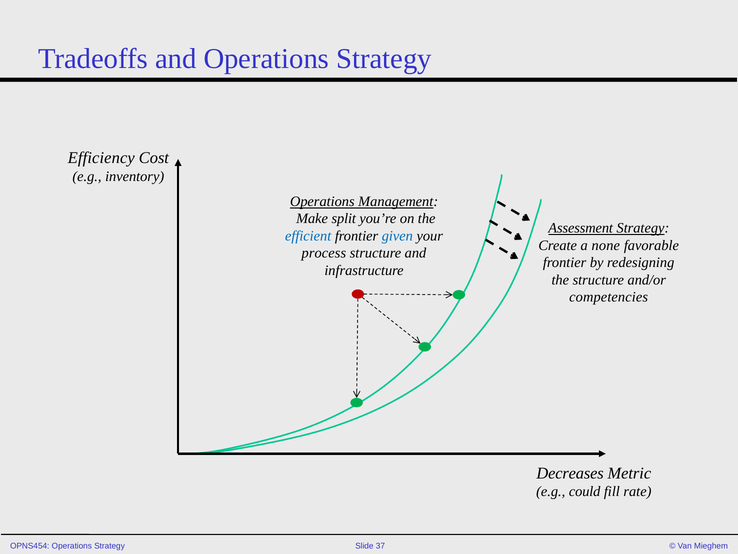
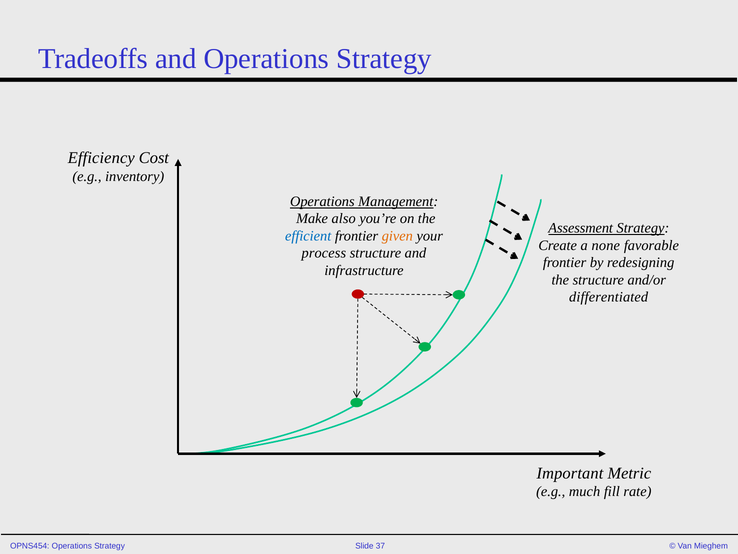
split: split -> also (344, 219)
given colour: blue -> orange (397, 236)
competencies: competencies -> differentiated (609, 297)
Decreases: Decreases -> Important (570, 473)
could: could -> much (585, 491)
